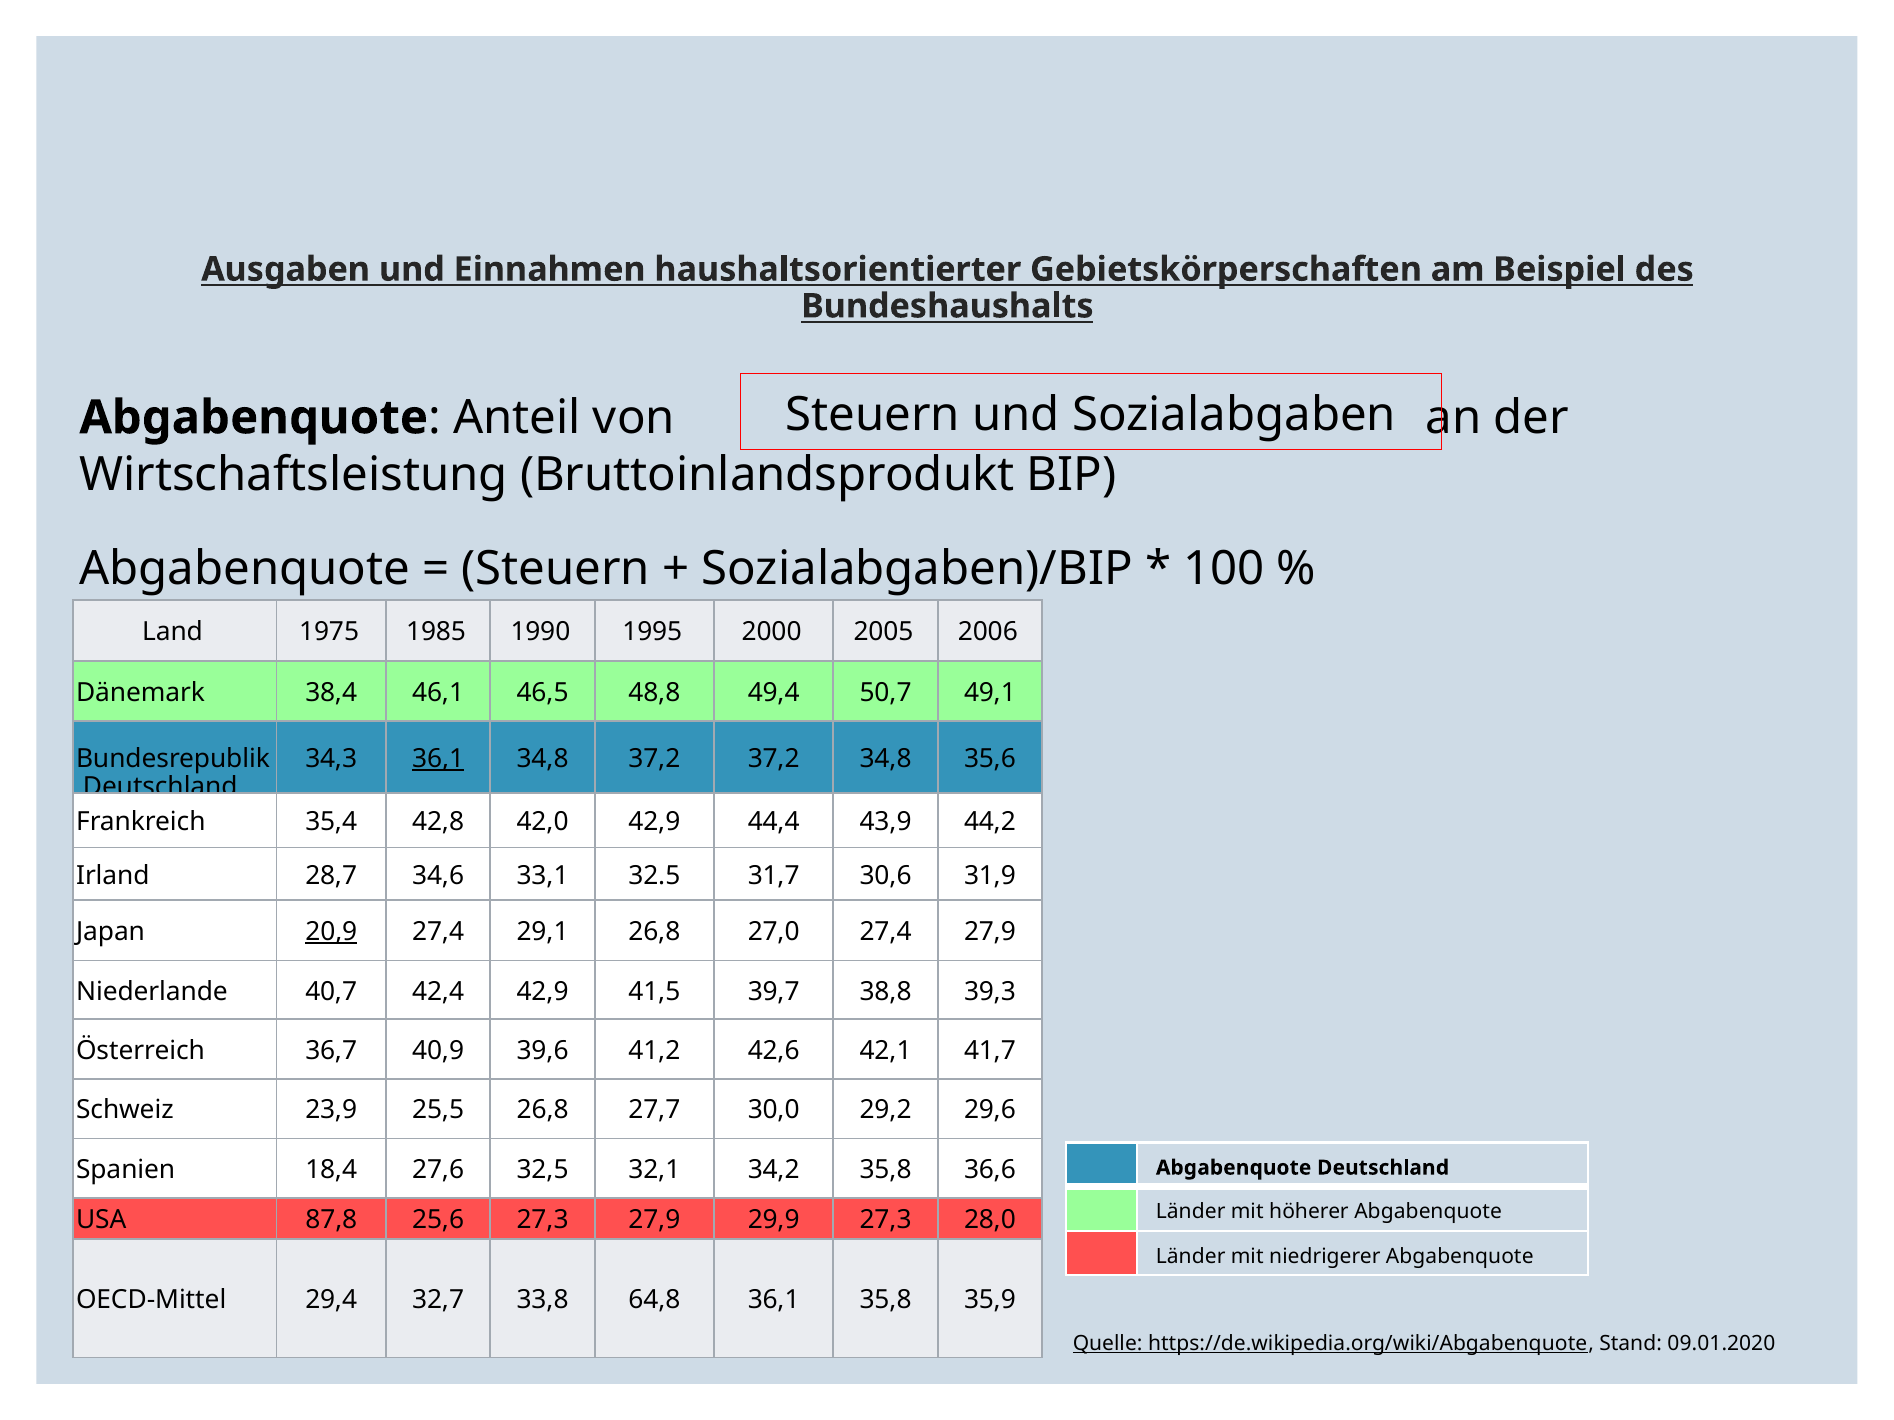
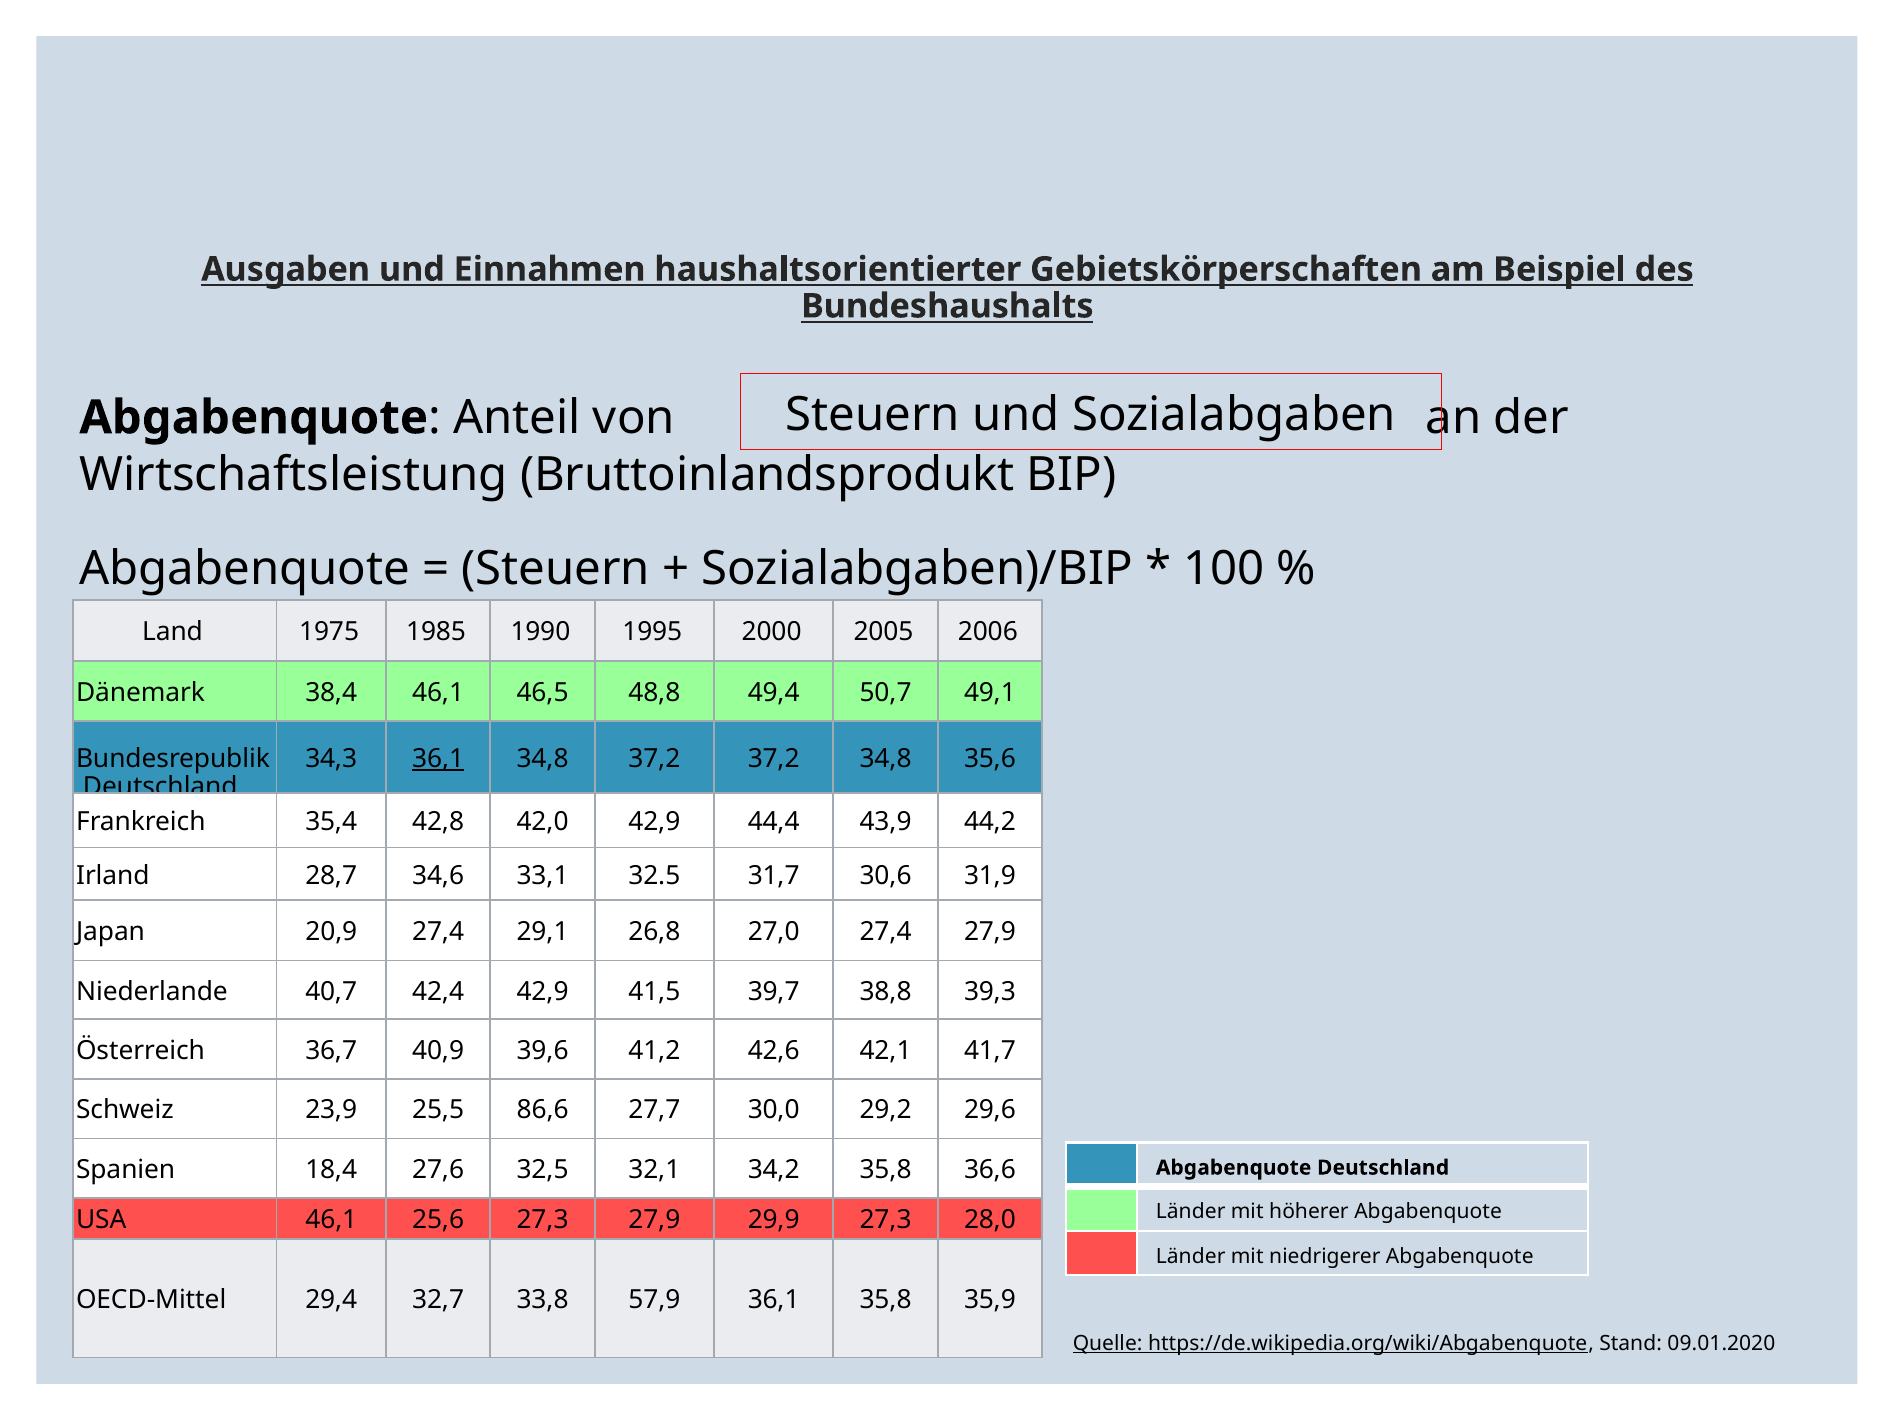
20,9 underline: present -> none (331, 932)
25,5 26,8: 26,8 -> 86,6 (543, 1111)
USA 87,8: 87,8 -> 46,1 (331, 1221)
64,8: 64,8 -> 57,9 (654, 1300)
